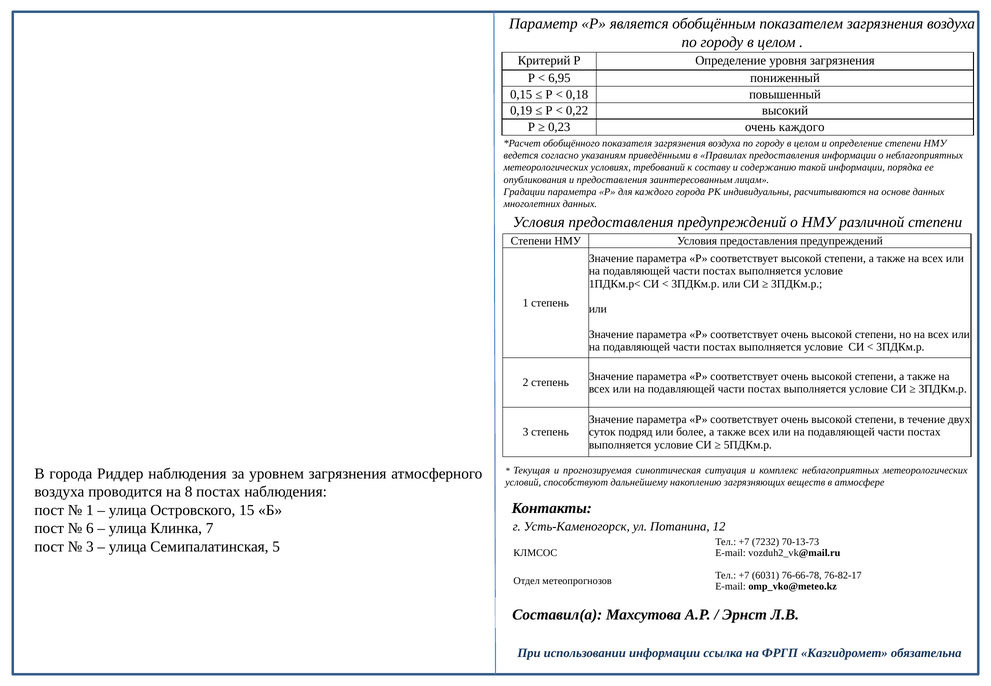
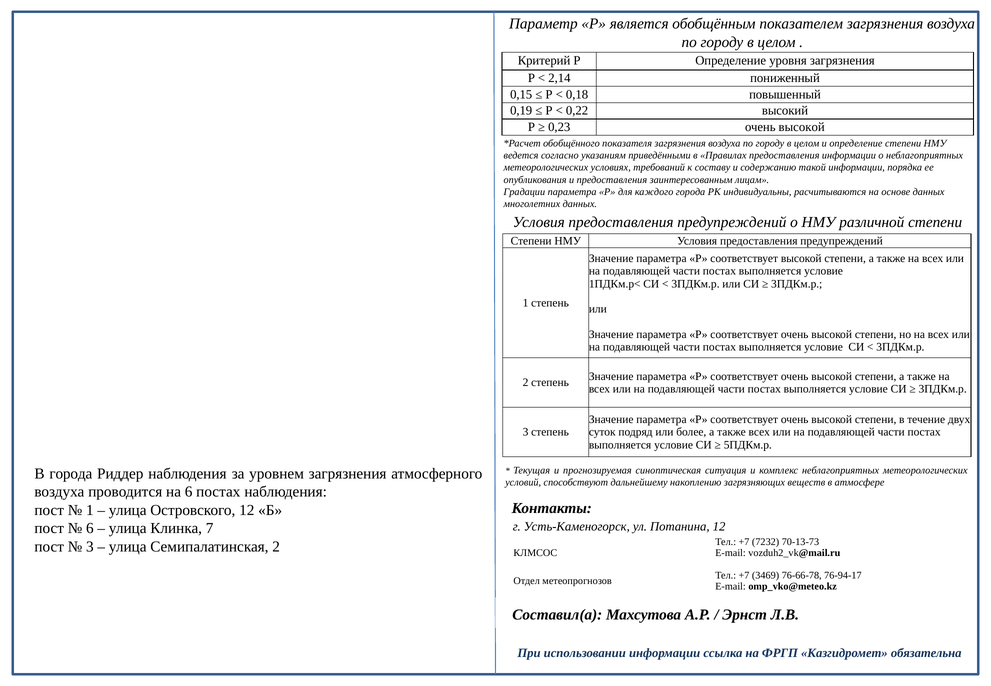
6,95: 6,95 -> 2,14 (559, 78)
0,23 очень каждого: каждого -> высокой (802, 127)
на 8: 8 -> 6 (189, 492)
Островского 15: 15 -> 12 (247, 510)
Семипалатинская 5: 5 -> 2 (276, 547)
6031: 6031 -> 3469 (766, 575)
76-82-17: 76-82-17 -> 76-94-17 (843, 575)
